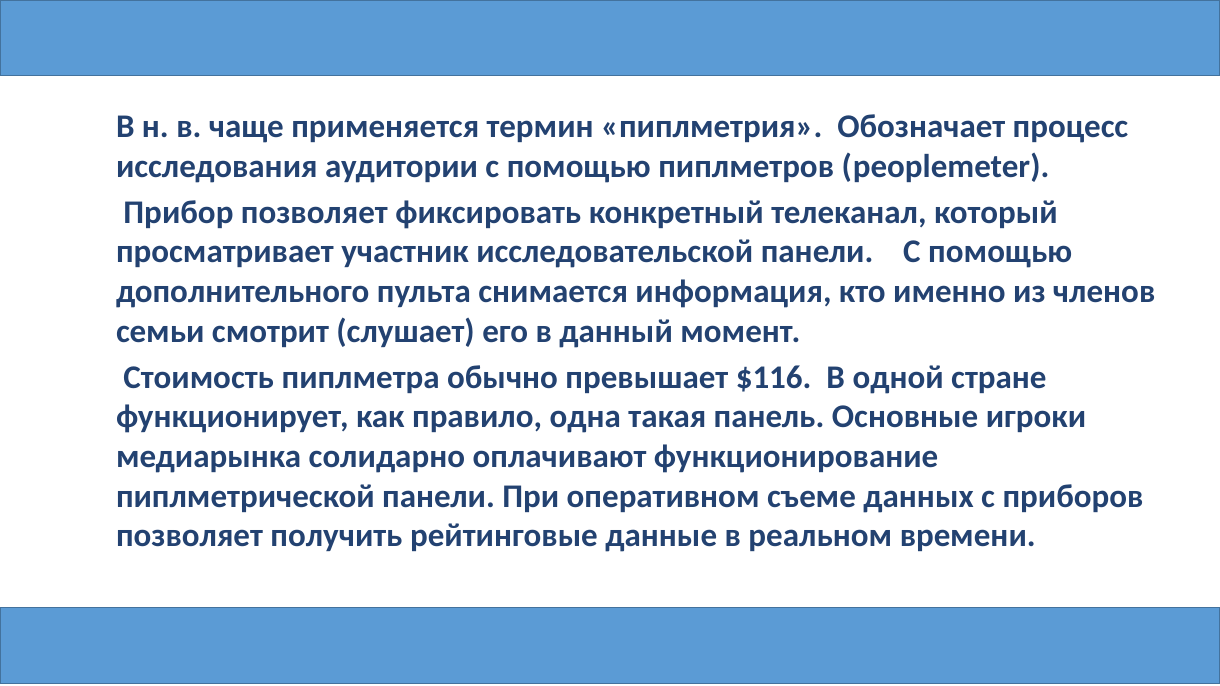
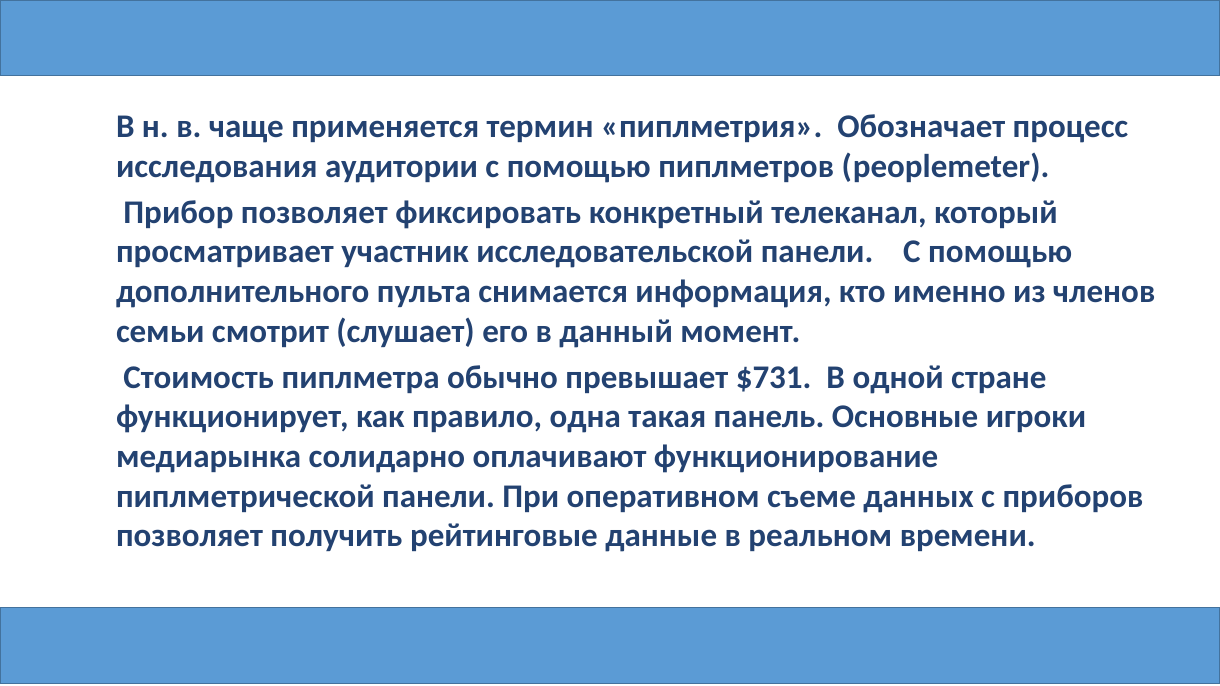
$116: $116 -> $731 (774, 378)
